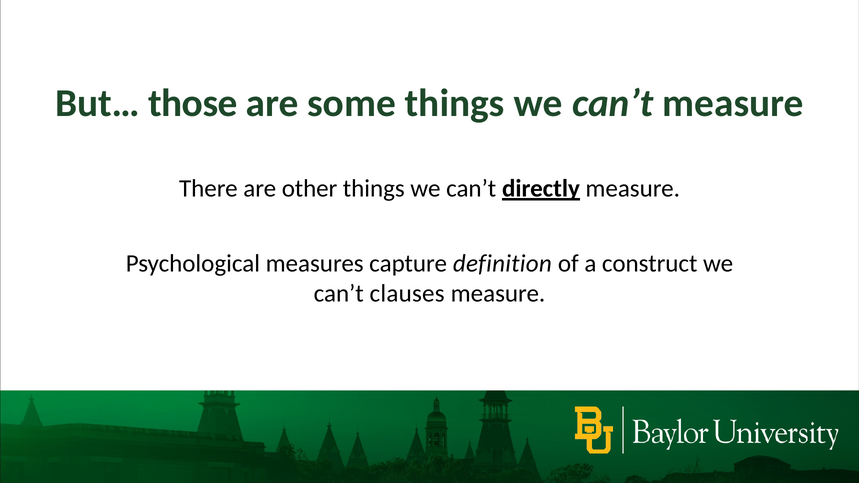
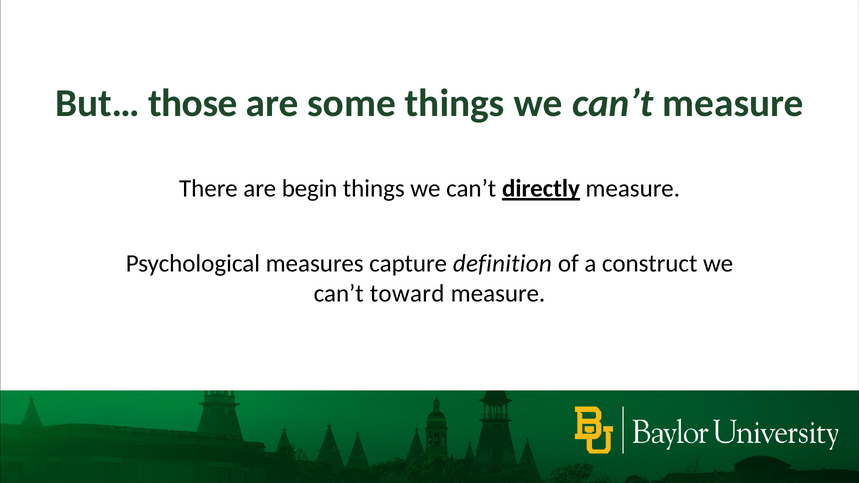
other: other -> begin (310, 188)
clauses: clauses -> toward (407, 294)
